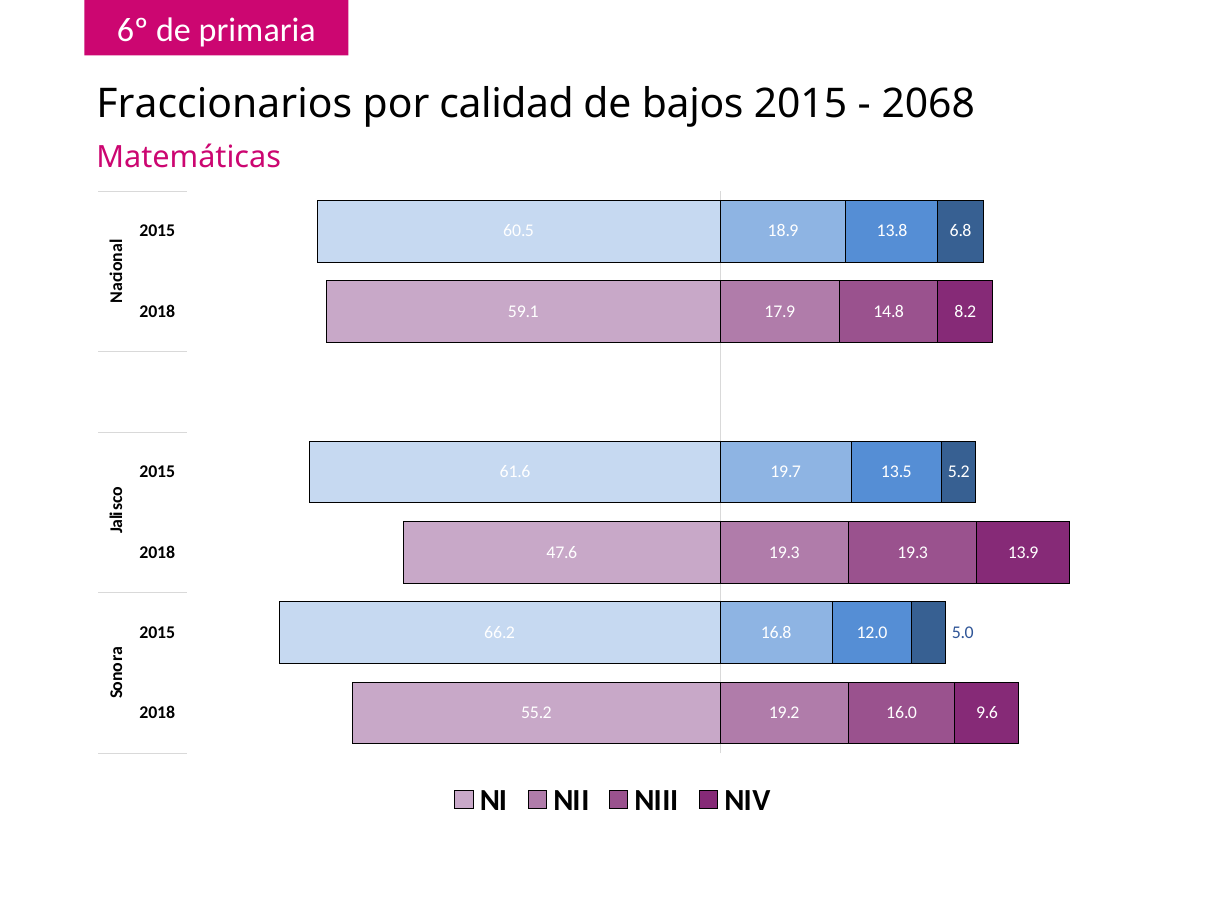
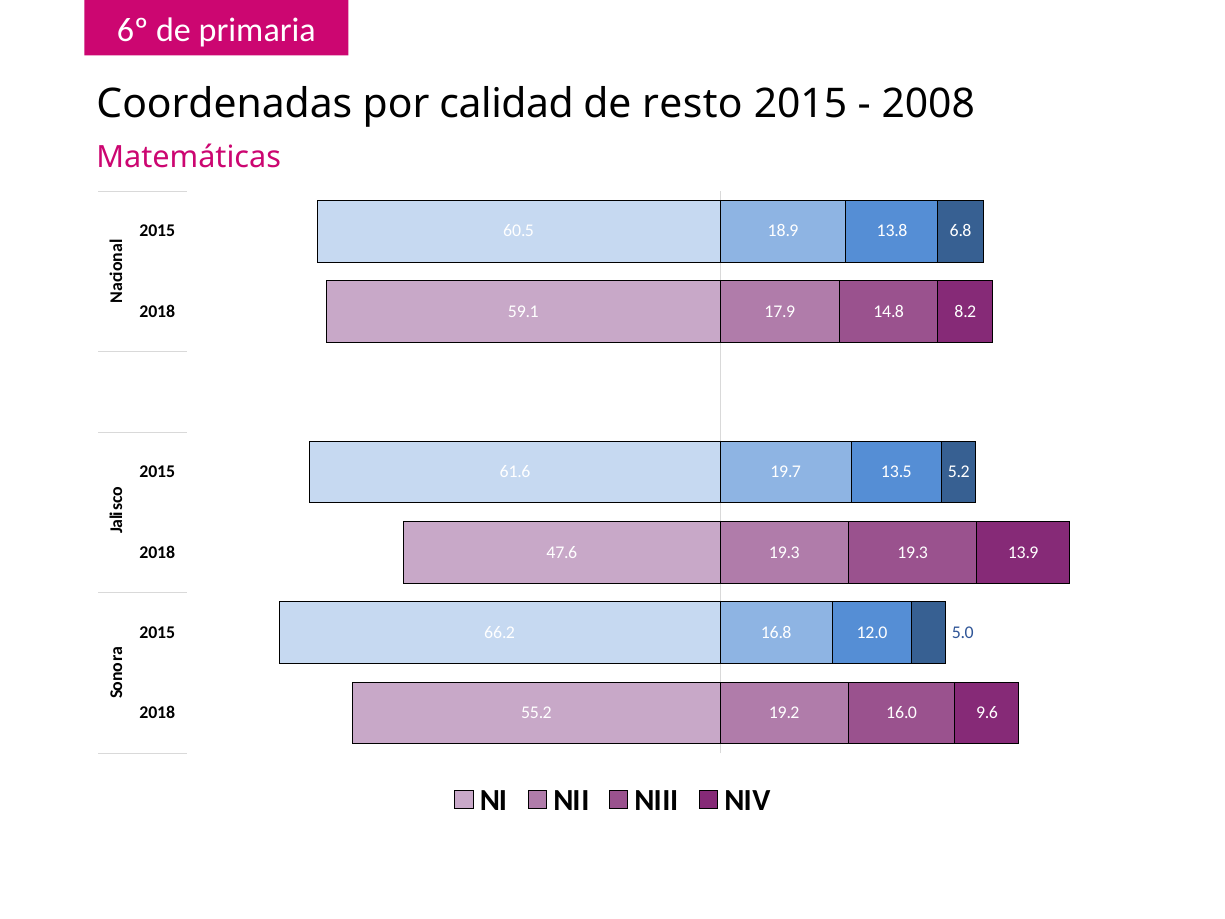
Fraccionarios: Fraccionarios -> Coordenadas (224, 104)
bajos: bajos -> resto (692, 104)
2068: 2068 -> 2008 (928, 104)
